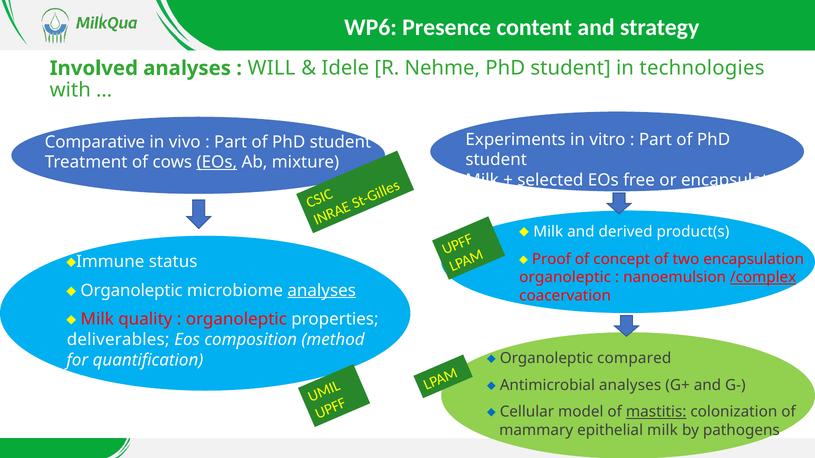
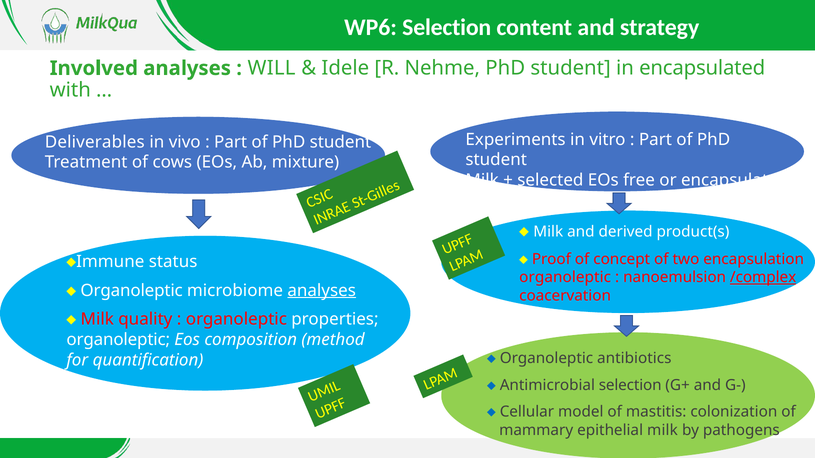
WP6 Presence: Presence -> Selection (447, 27)
in technologies: technologies -> encapsulated (702, 68)
Comparative: Comparative -> Deliverables (95, 142)
EOs underline: present -> none (217, 163)
deliverables: deliverables -> organoleptic (118, 340)
compared: compared -> antibiotics (634, 359)
Antimicrobial analyses: analyses -> selection (630, 385)
mastitis underline: present -> none (656, 412)
